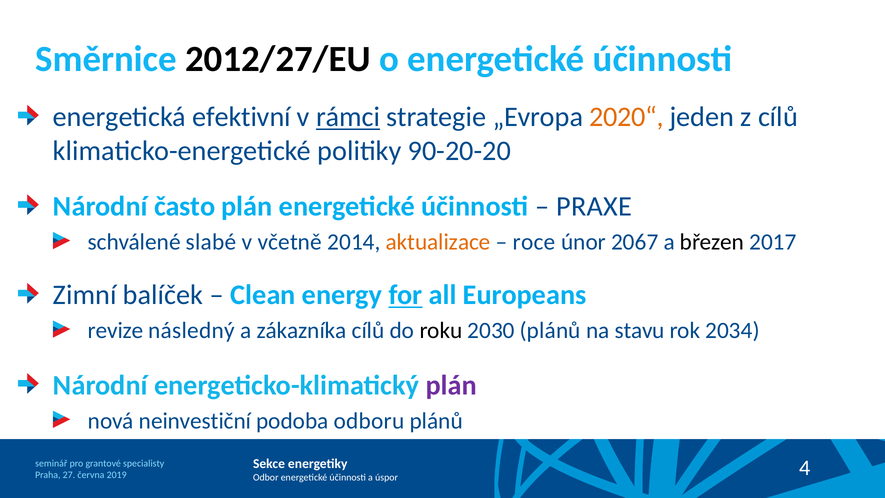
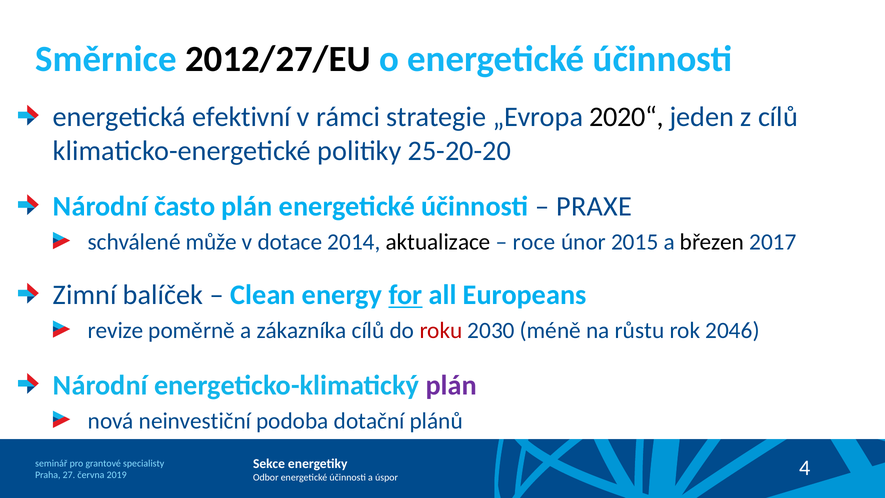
rámci underline: present -> none (348, 117)
2020“ colour: orange -> black (627, 117)
90-20-20: 90-20-20 -> 25-20-20 (459, 151)
slabé: slabé -> může (211, 242)
včetně: včetně -> dotace (290, 242)
aktualizace colour: orange -> black (438, 242)
2067: 2067 -> 2015 (635, 242)
následný: následný -> poměrně (192, 331)
roku colour: black -> red (441, 331)
2030 plánů: plánů -> méně (550, 331)
stavu: stavu -> růstu (639, 331)
2034: 2034 -> 2046 (732, 331)
odboru: odboru -> dotační (369, 421)
